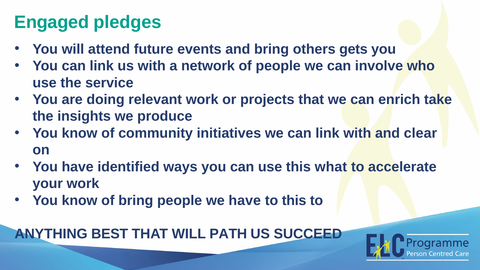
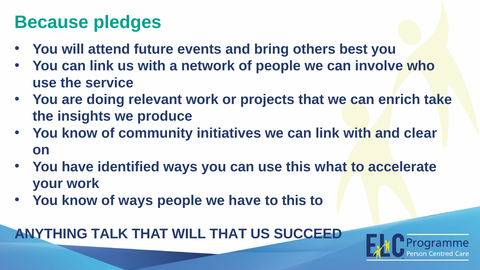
Engaged: Engaged -> Because (52, 22)
gets: gets -> best (353, 49)
of bring: bring -> ways (136, 200)
BEST: BEST -> TALK (110, 234)
WILL PATH: PATH -> THAT (228, 234)
